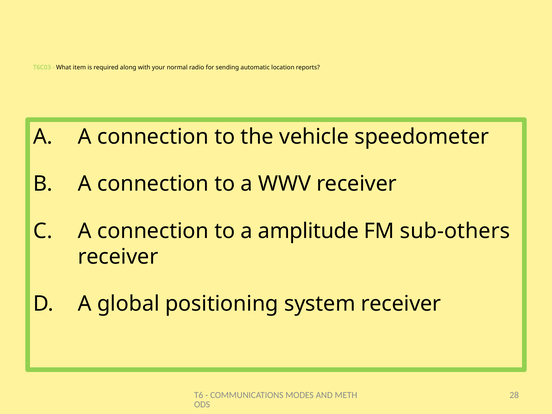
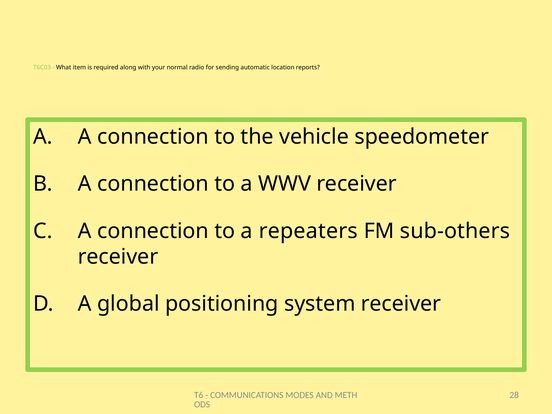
amplitude: amplitude -> repeaters (308, 231)
